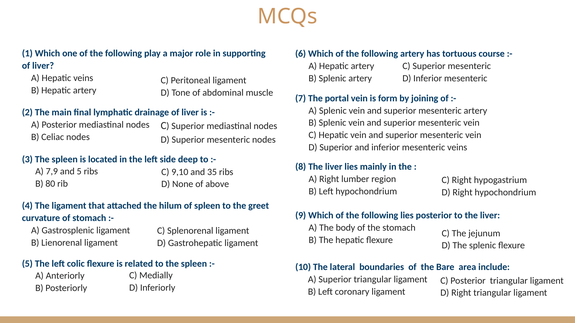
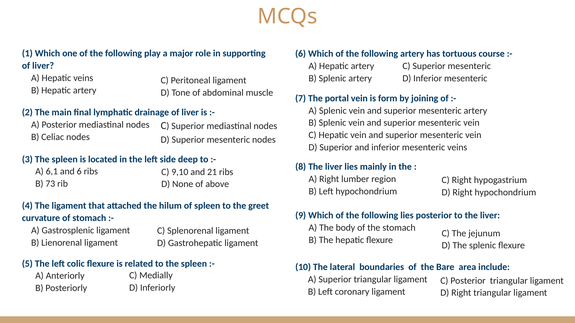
7,9: 7,9 -> 6,1 (52, 172)
and 5: 5 -> 6 (79, 172)
35: 35 -> 21 (212, 172)
80: 80 -> 73 (50, 184)
